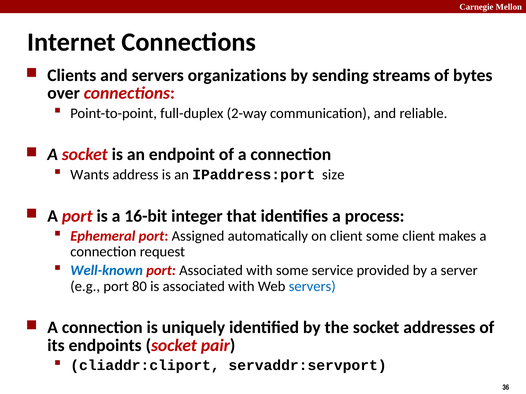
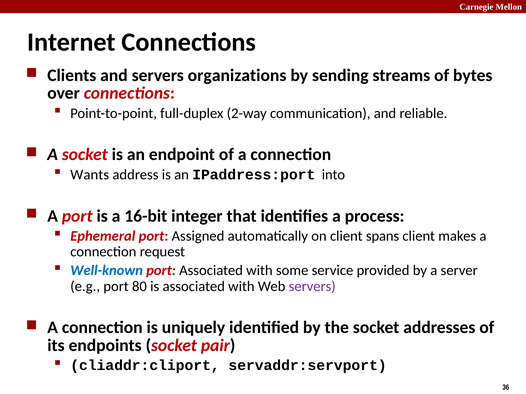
size: size -> into (333, 175)
client some: some -> spans (383, 236)
servers colour: blue -> purple (312, 287)
